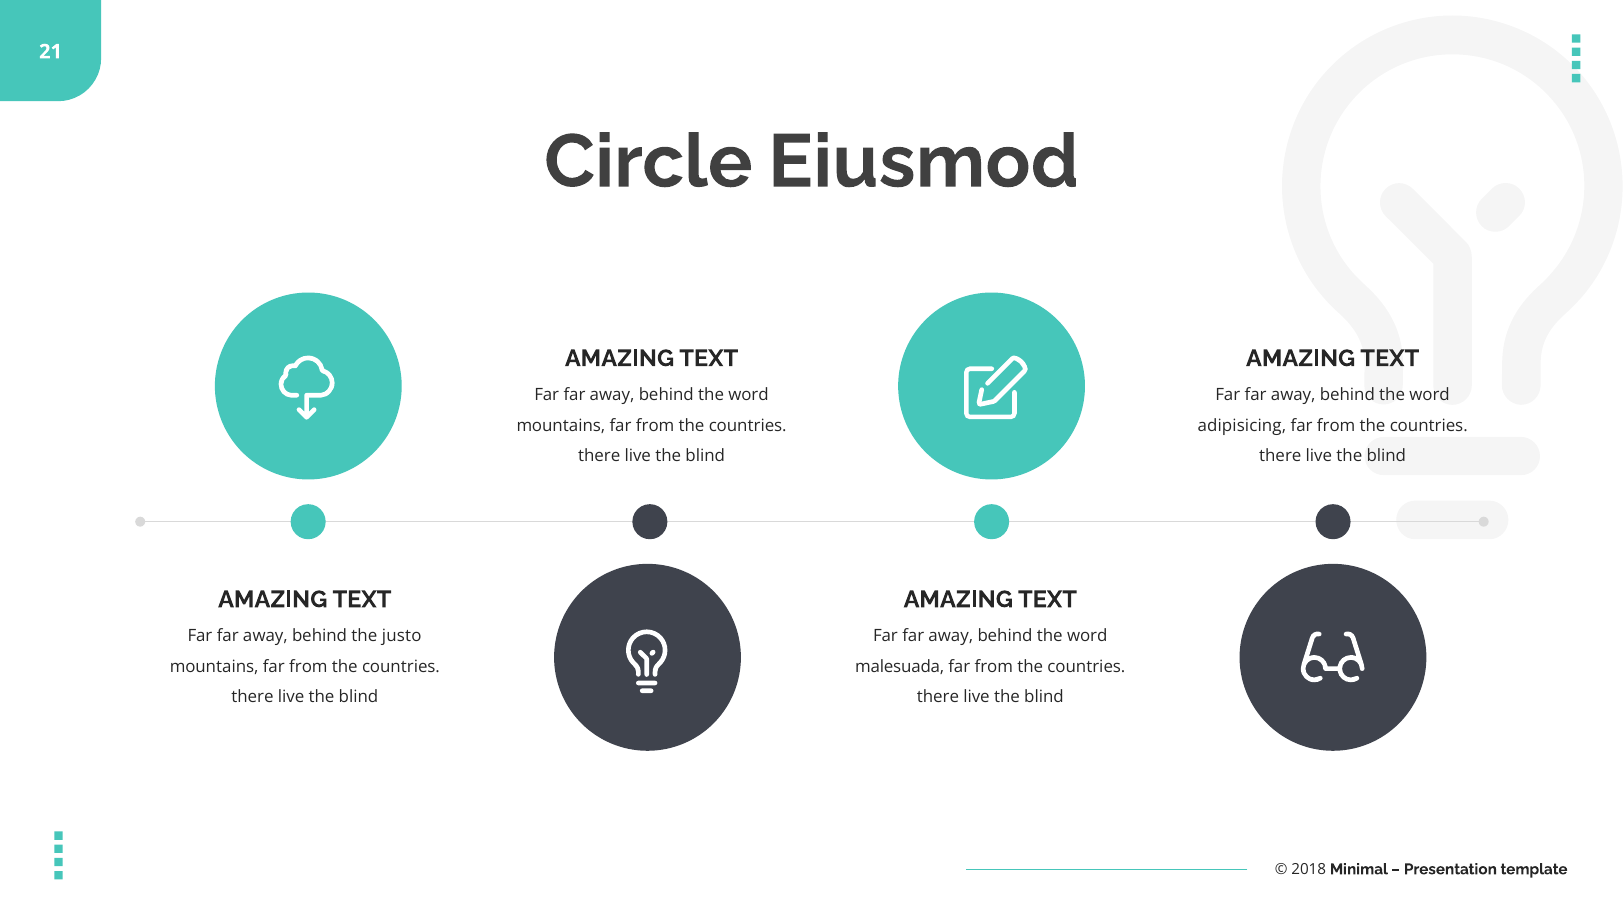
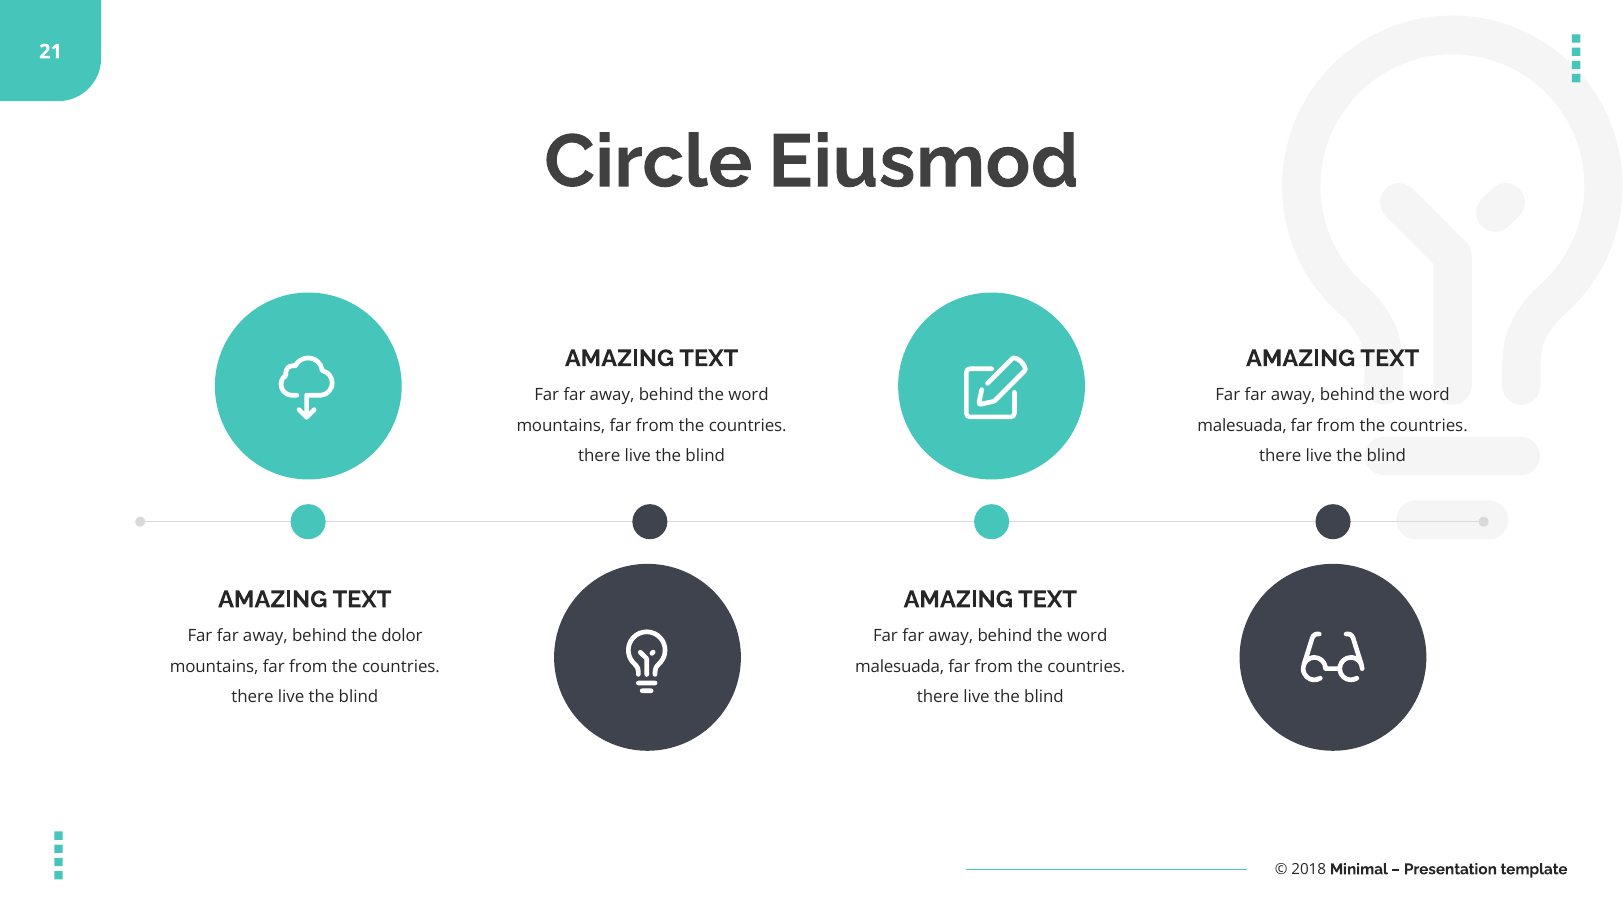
adipisicing: adipisicing -> malesuada (1242, 425)
justo: justo -> dolor (402, 636)
